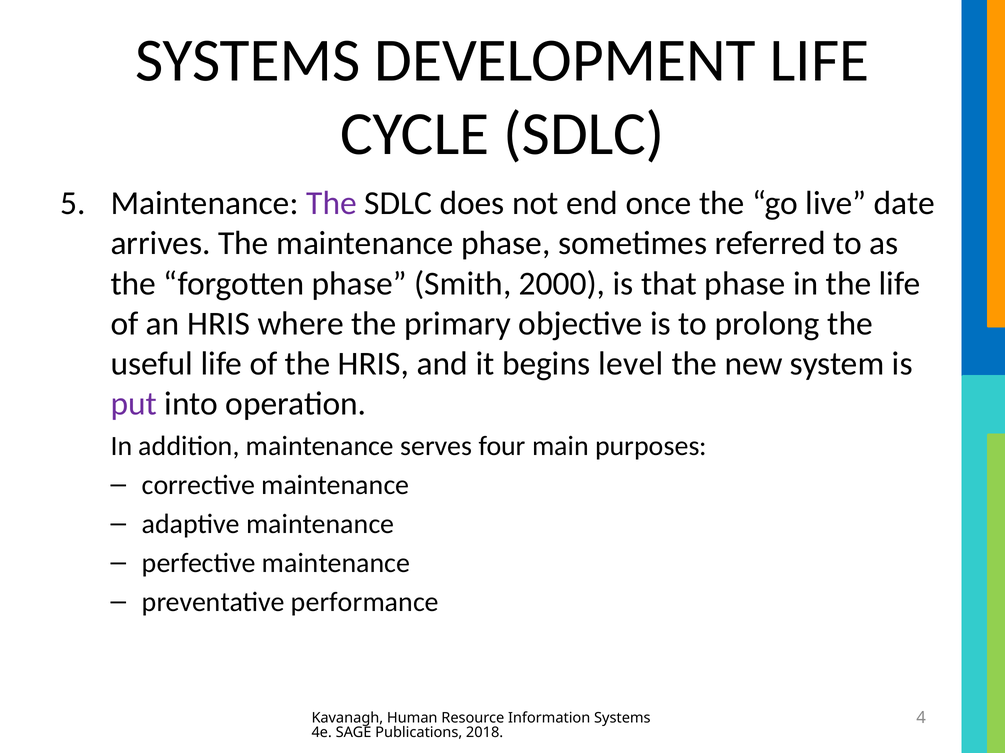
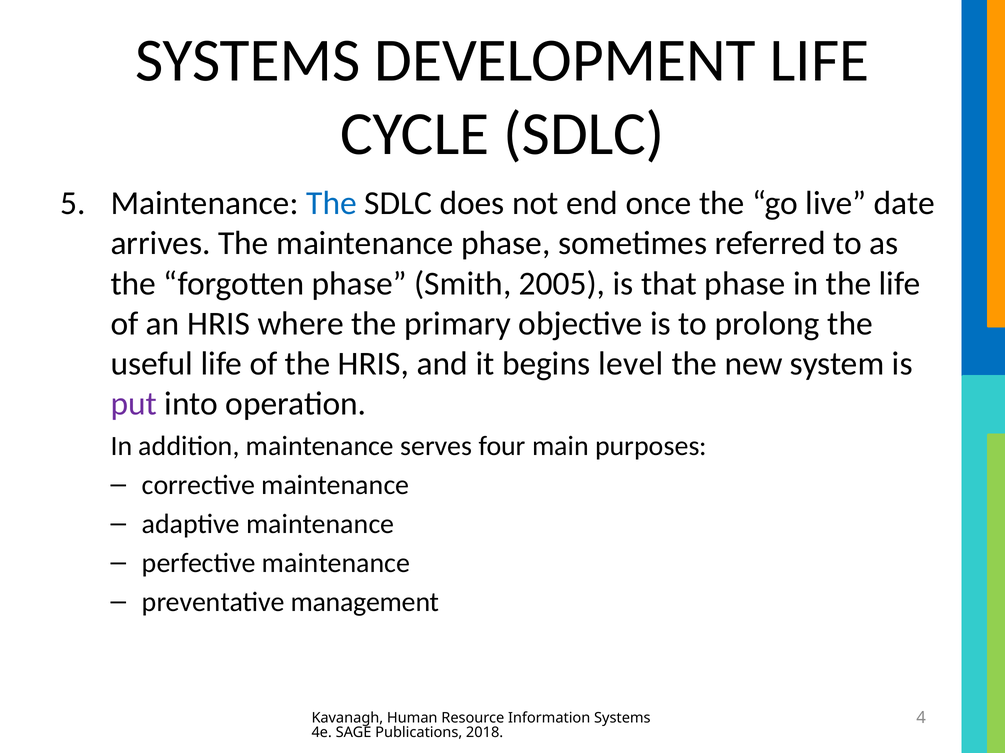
The colour: purple -> blue (331, 203)
2000: 2000 -> 2005 (562, 284)
performance: performance -> management (365, 603)
